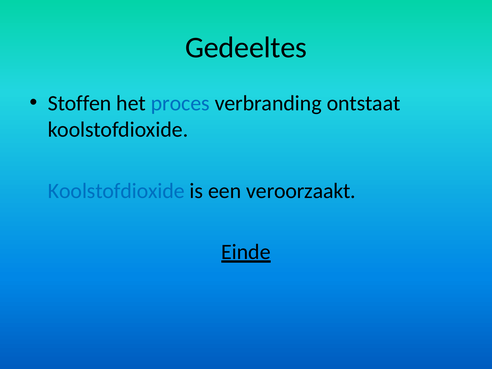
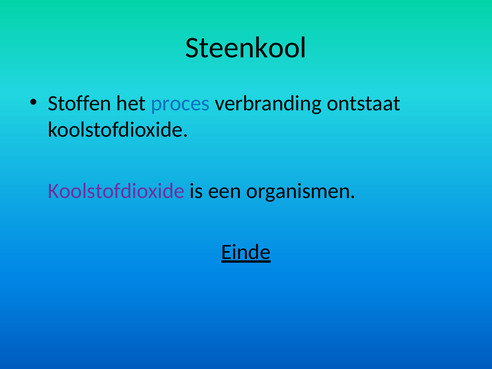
Gedeeltes: Gedeeltes -> Steenkool (246, 48)
Koolstofdioxide colour: blue -> purple (116, 191)
veroorzaakt: veroorzaakt -> organismen (301, 191)
